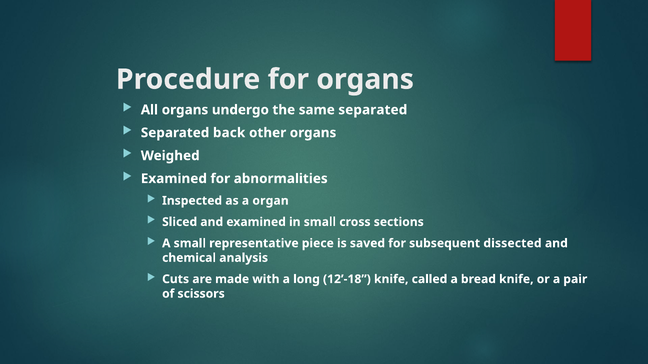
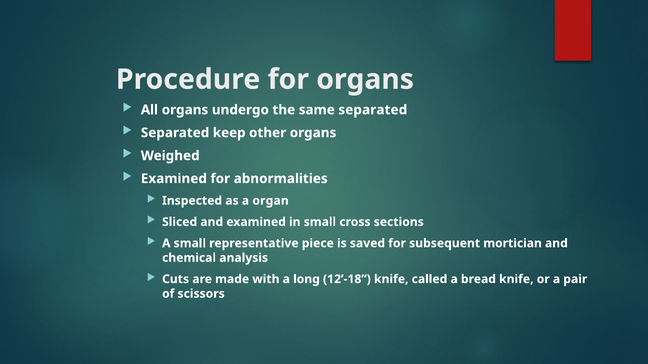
back: back -> keep (229, 133)
dissected: dissected -> mortician (513, 244)
